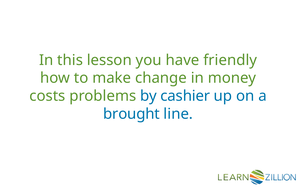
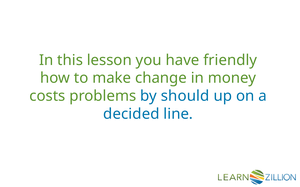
cashier: cashier -> should (185, 96)
brought: brought -> decided (131, 114)
